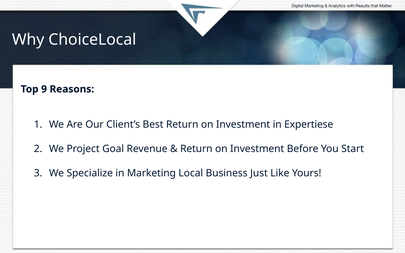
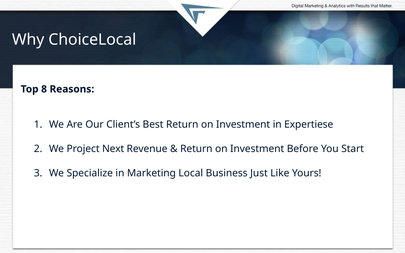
9: 9 -> 8 (44, 89)
Goal: Goal -> Next (113, 149)
